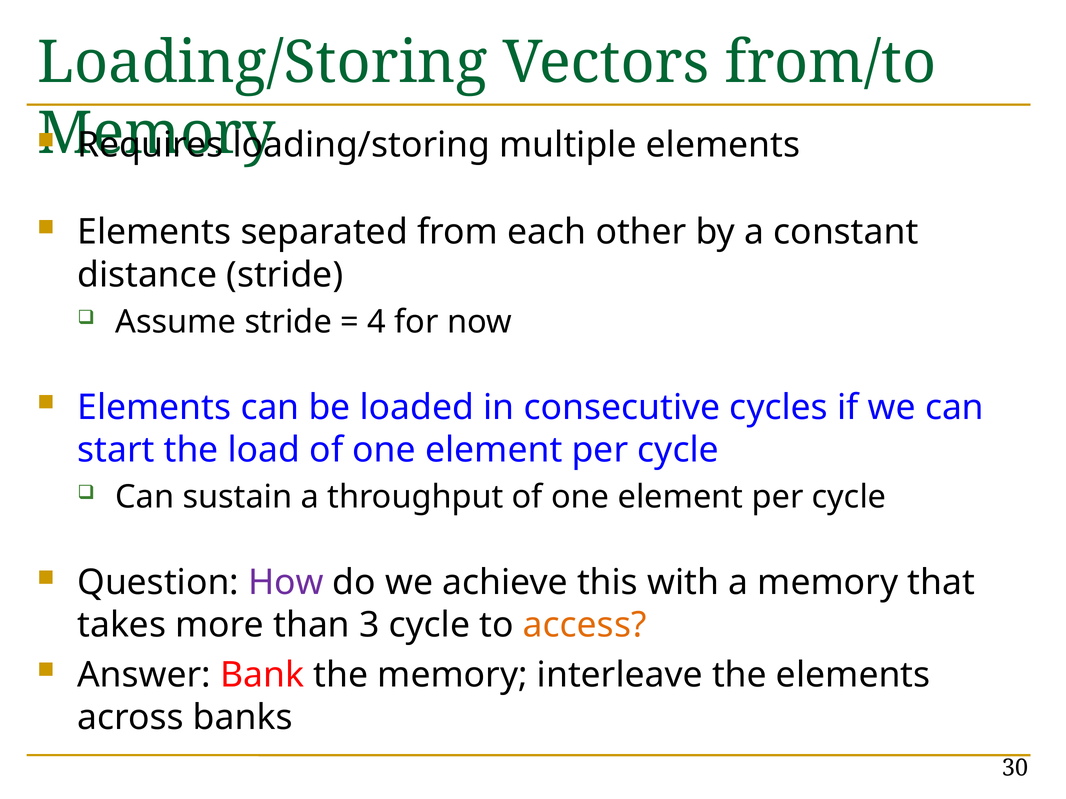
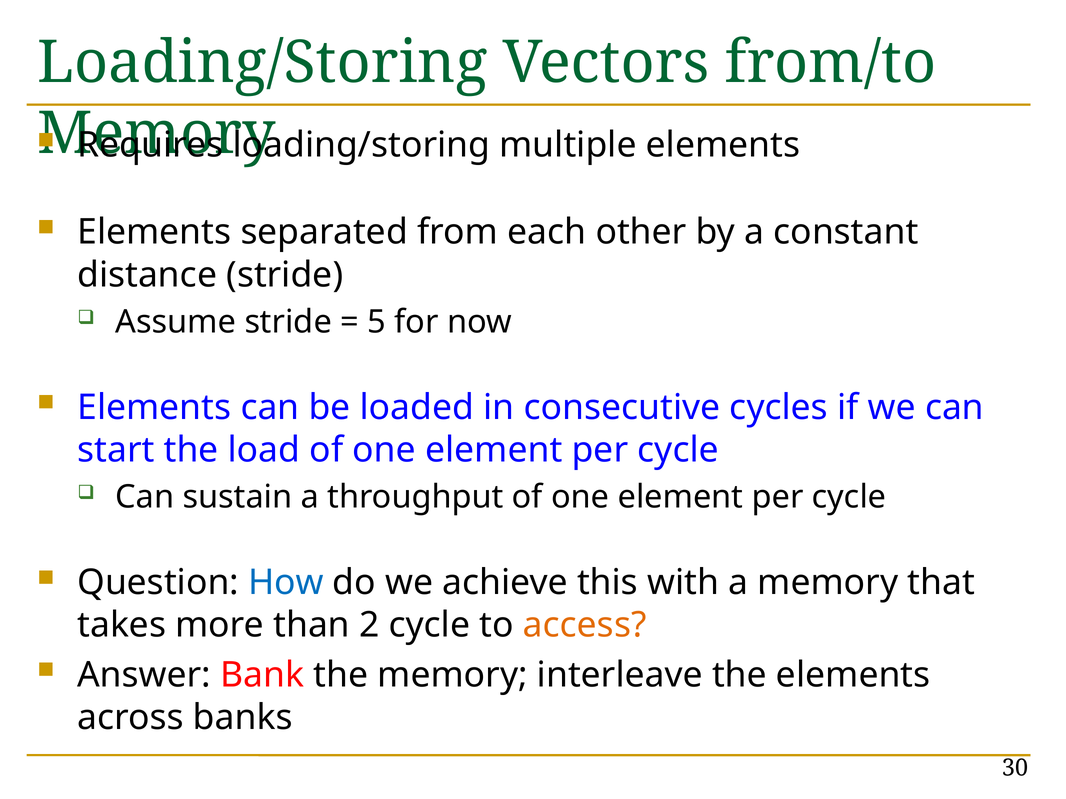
4: 4 -> 5 (377, 322)
How colour: purple -> blue (286, 583)
3: 3 -> 2 (369, 626)
